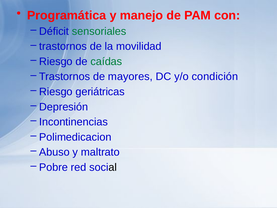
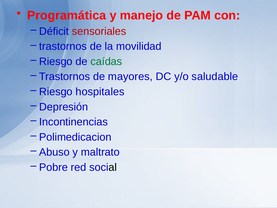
sensoriales colour: green -> red (99, 31)
condición: condición -> saludable (215, 77)
geriátricas: geriátricas -> hospitales (100, 92)
